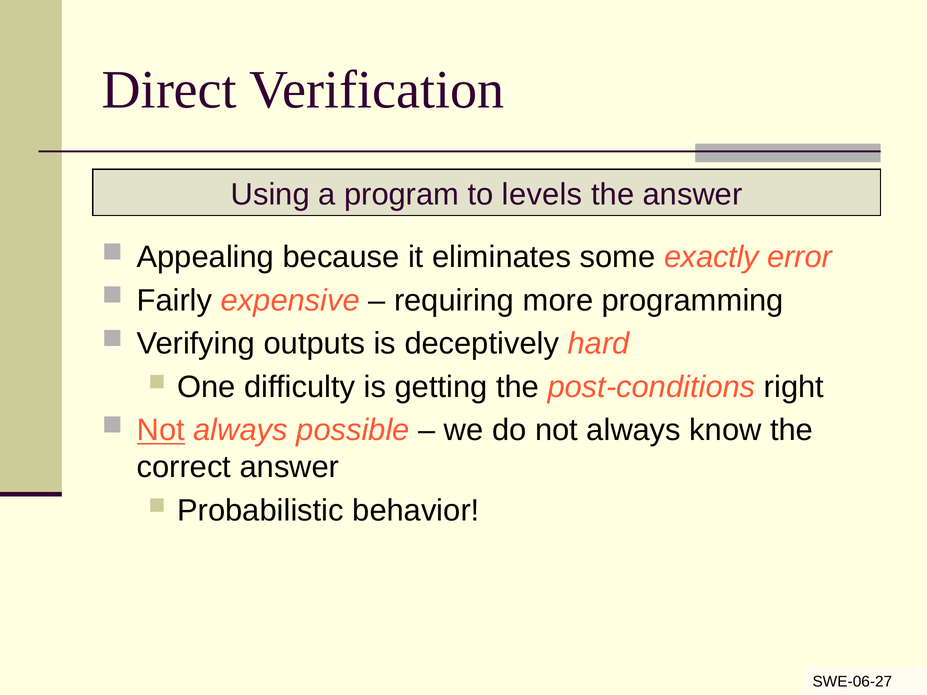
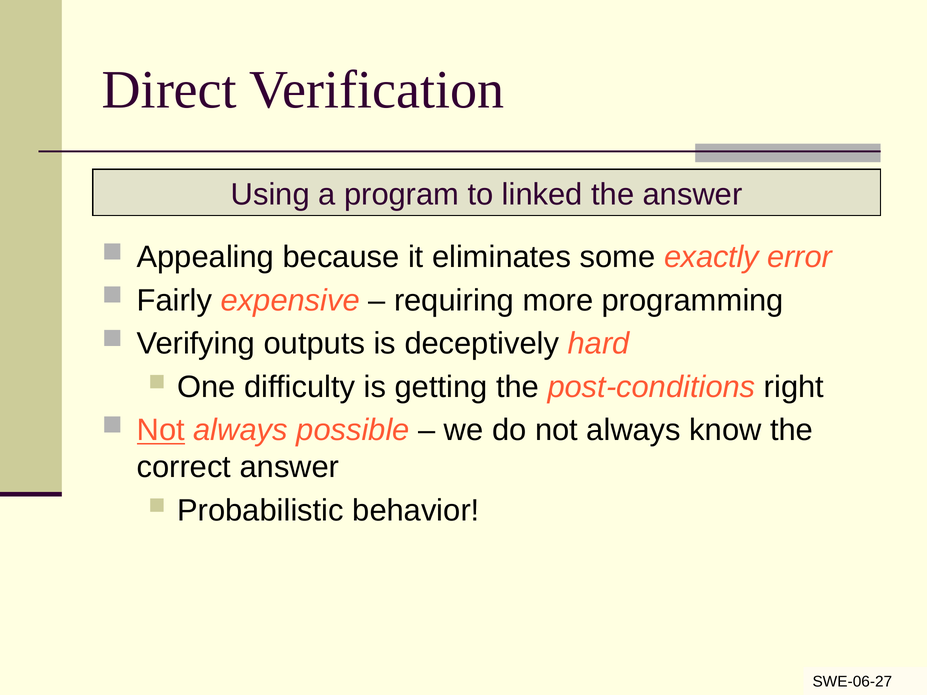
levels: levels -> linked (542, 195)
